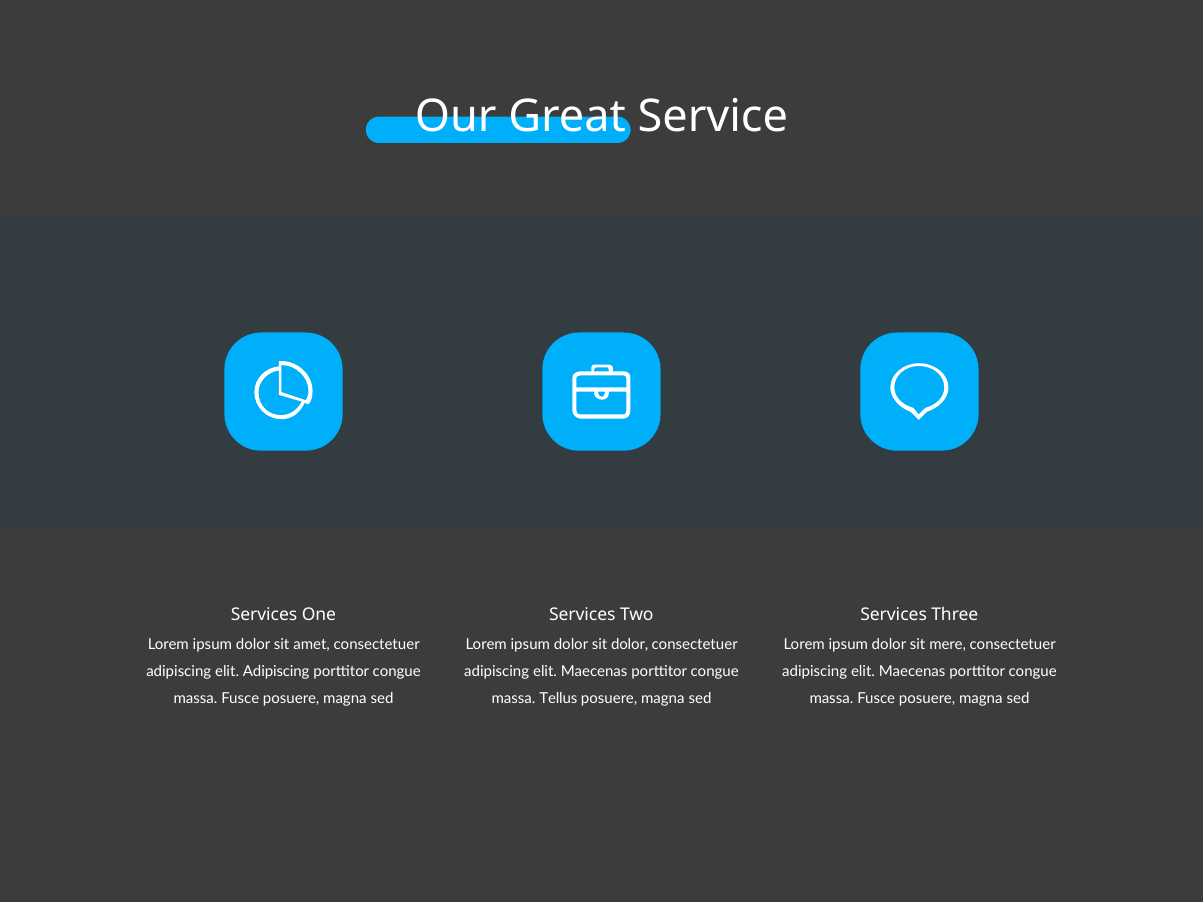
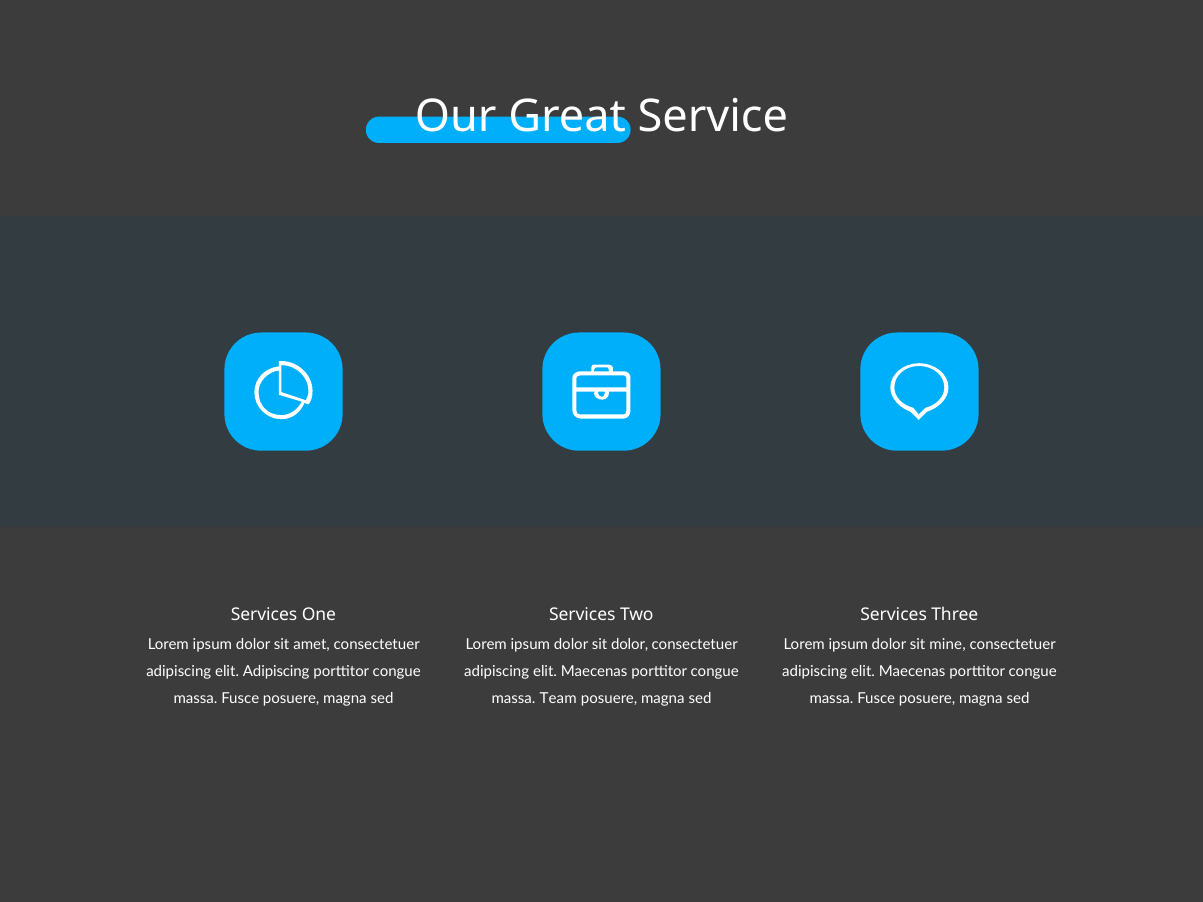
mere: mere -> mine (947, 644)
Tellus: Tellus -> Team (558, 699)
